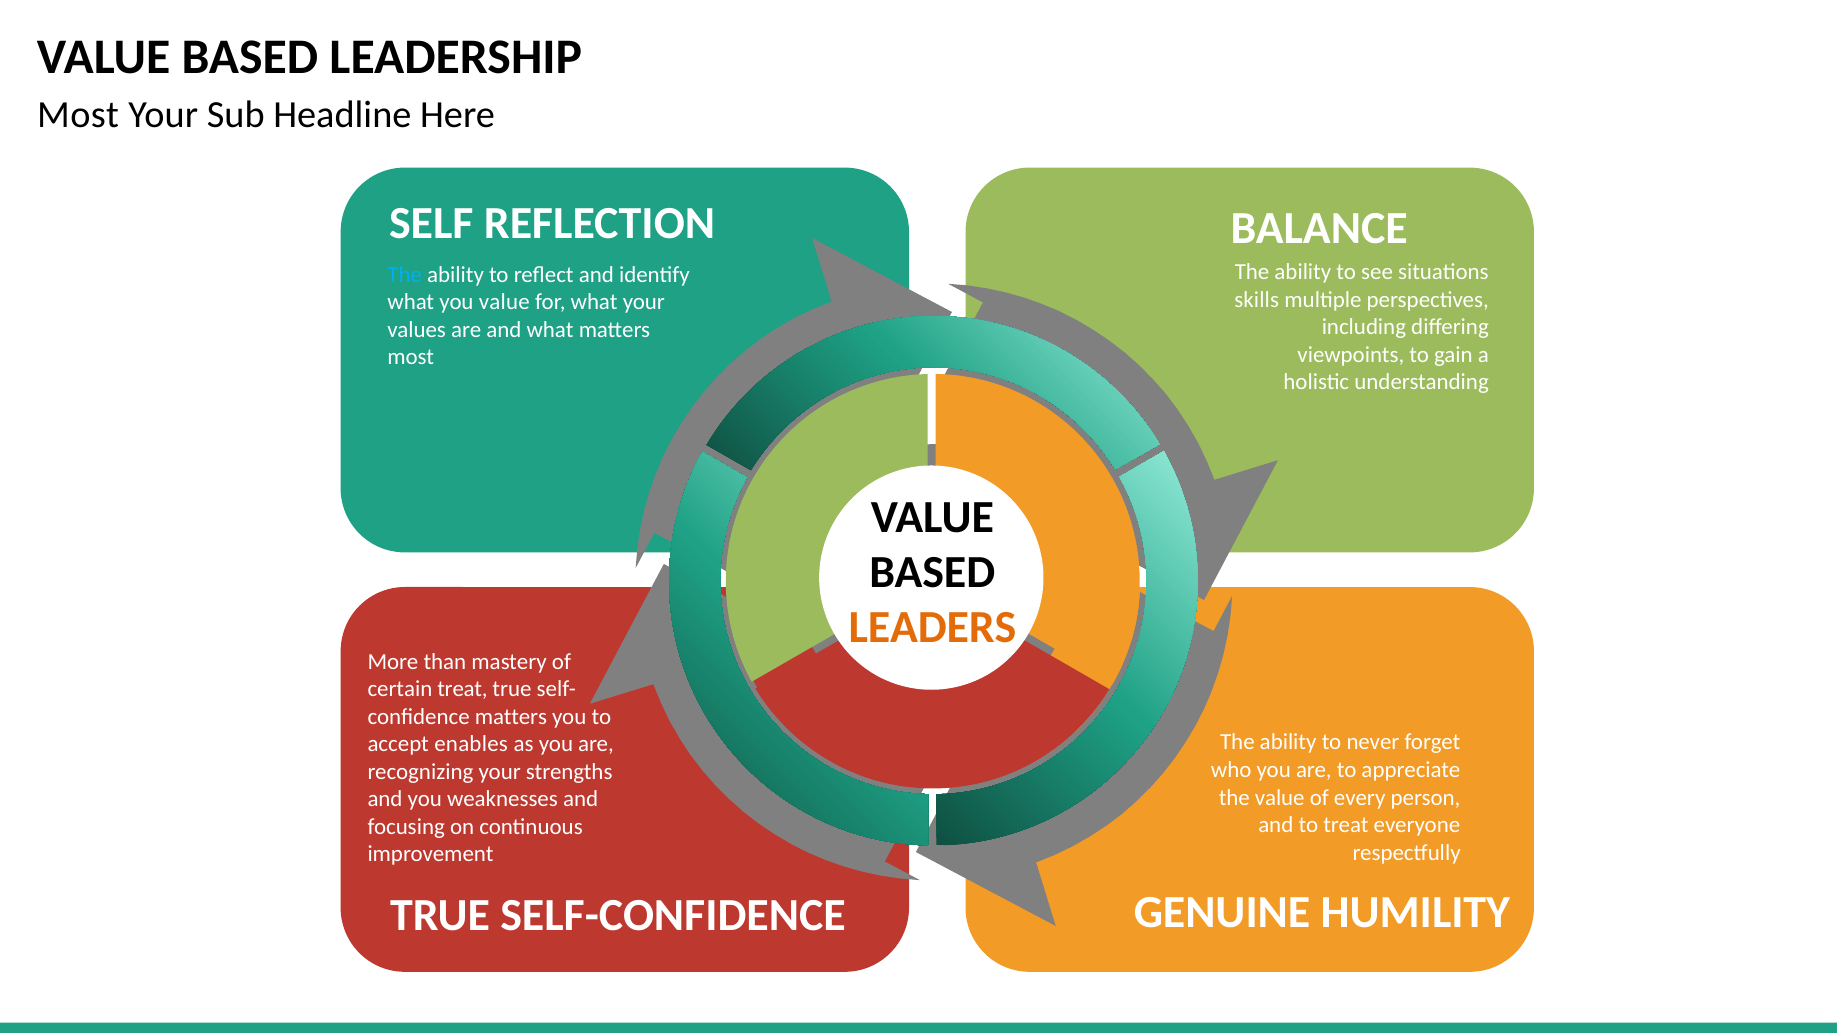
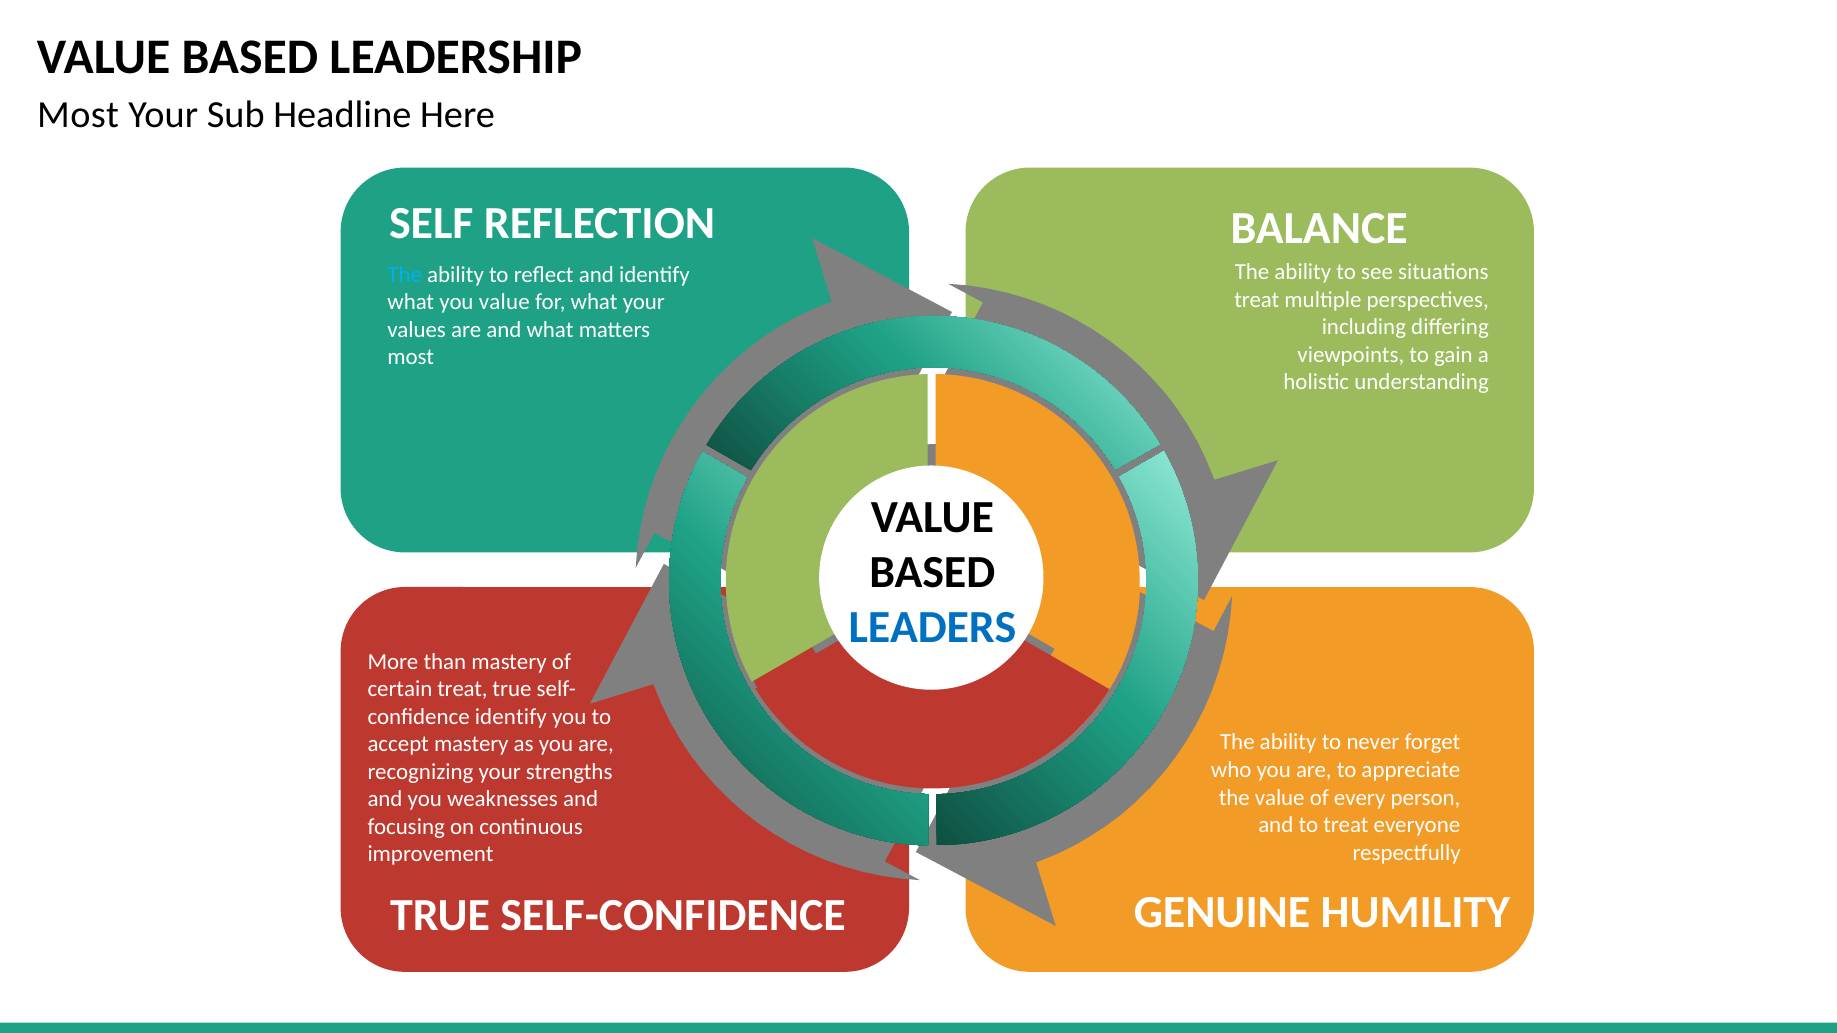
skills: skills -> treat (1257, 300)
LEADERS colour: orange -> blue (932, 628)
matters: matters -> identify (511, 717)
accept enables: enables -> mastery (471, 744)
